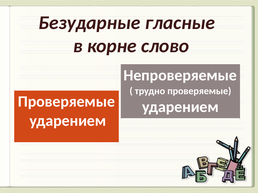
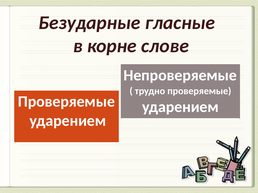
слово: слово -> слове (165, 46)
